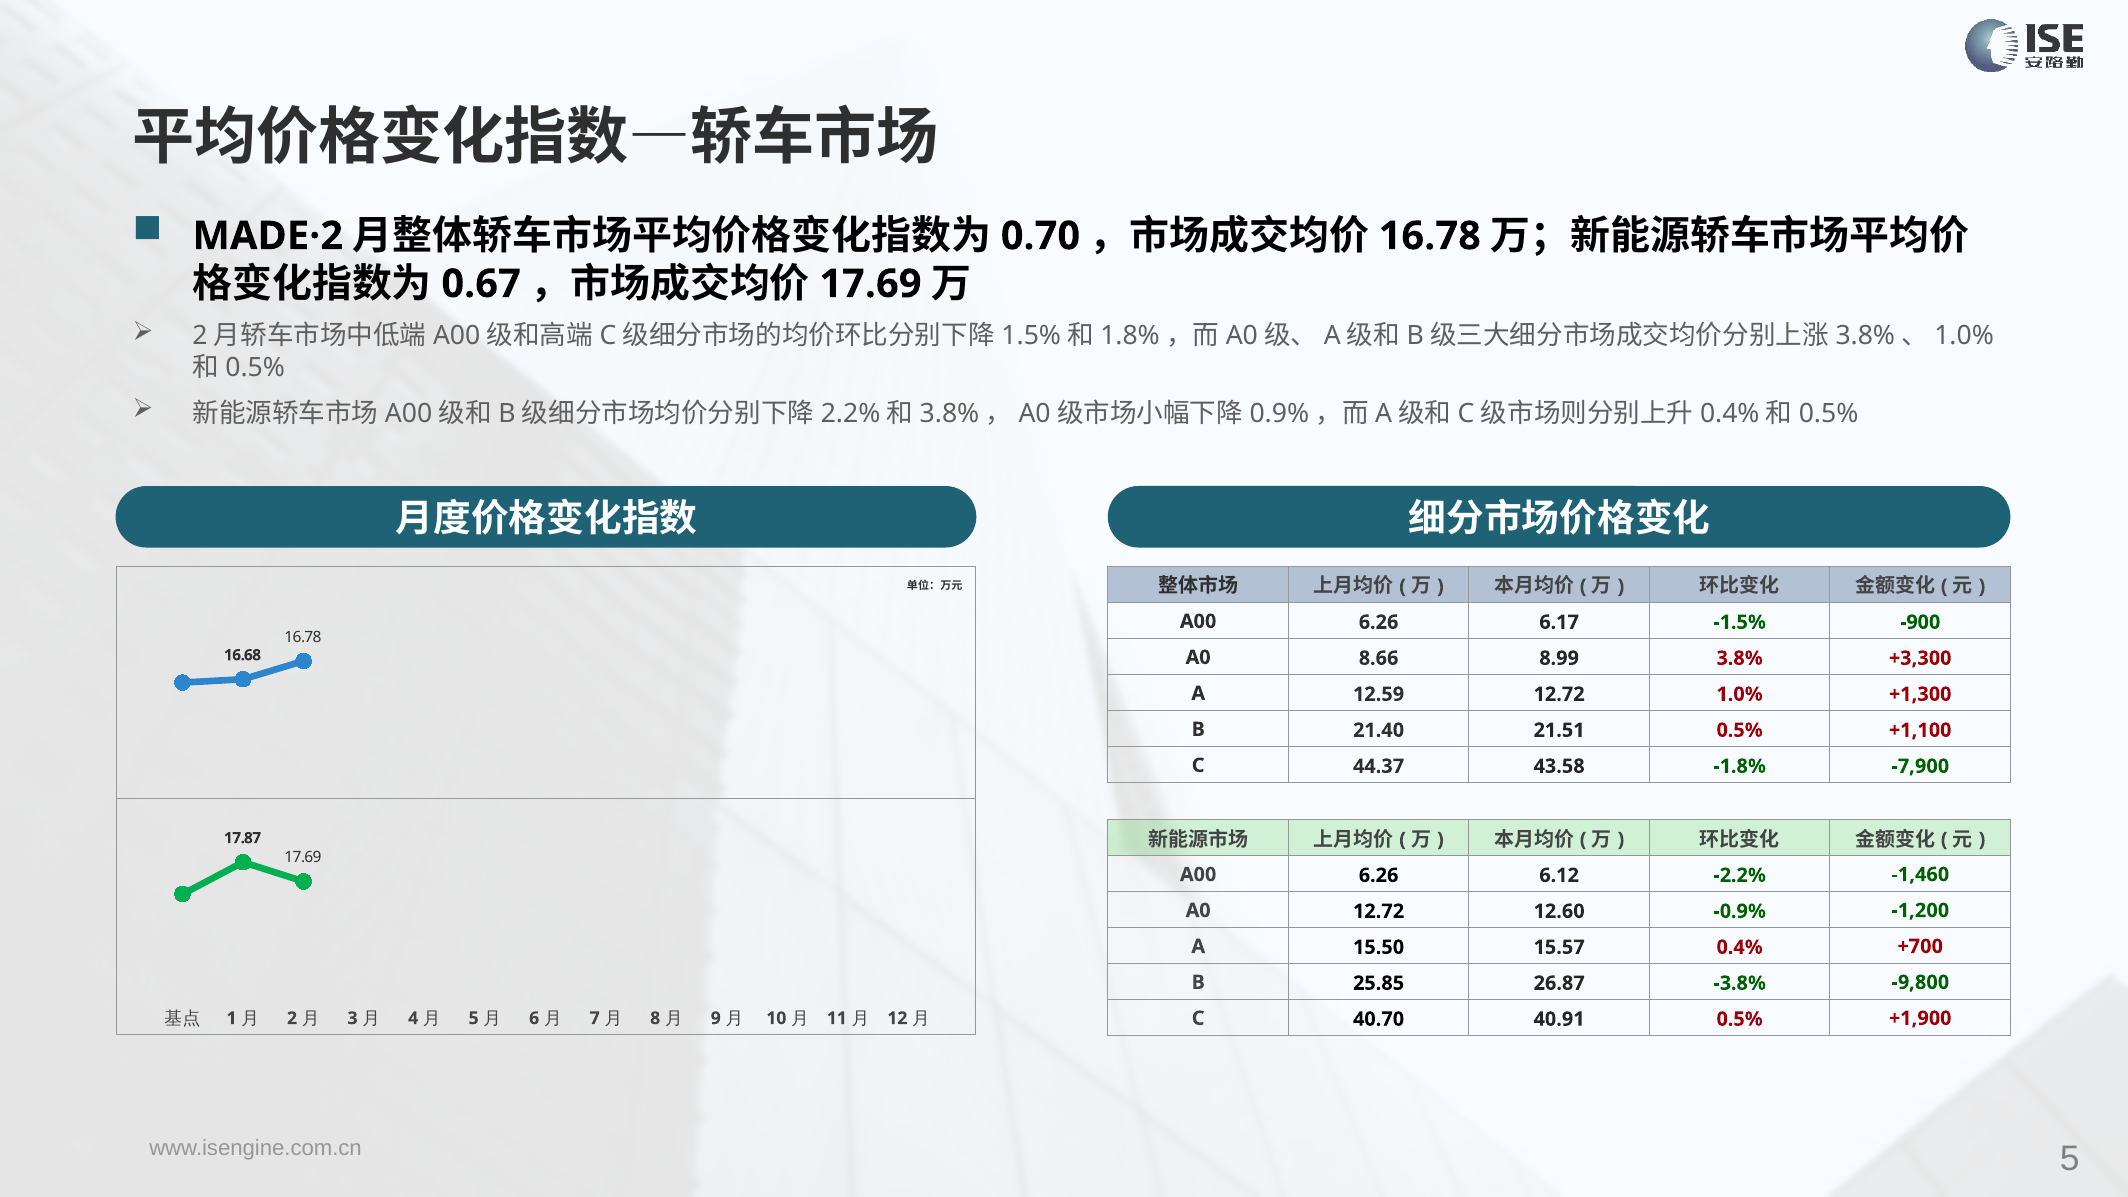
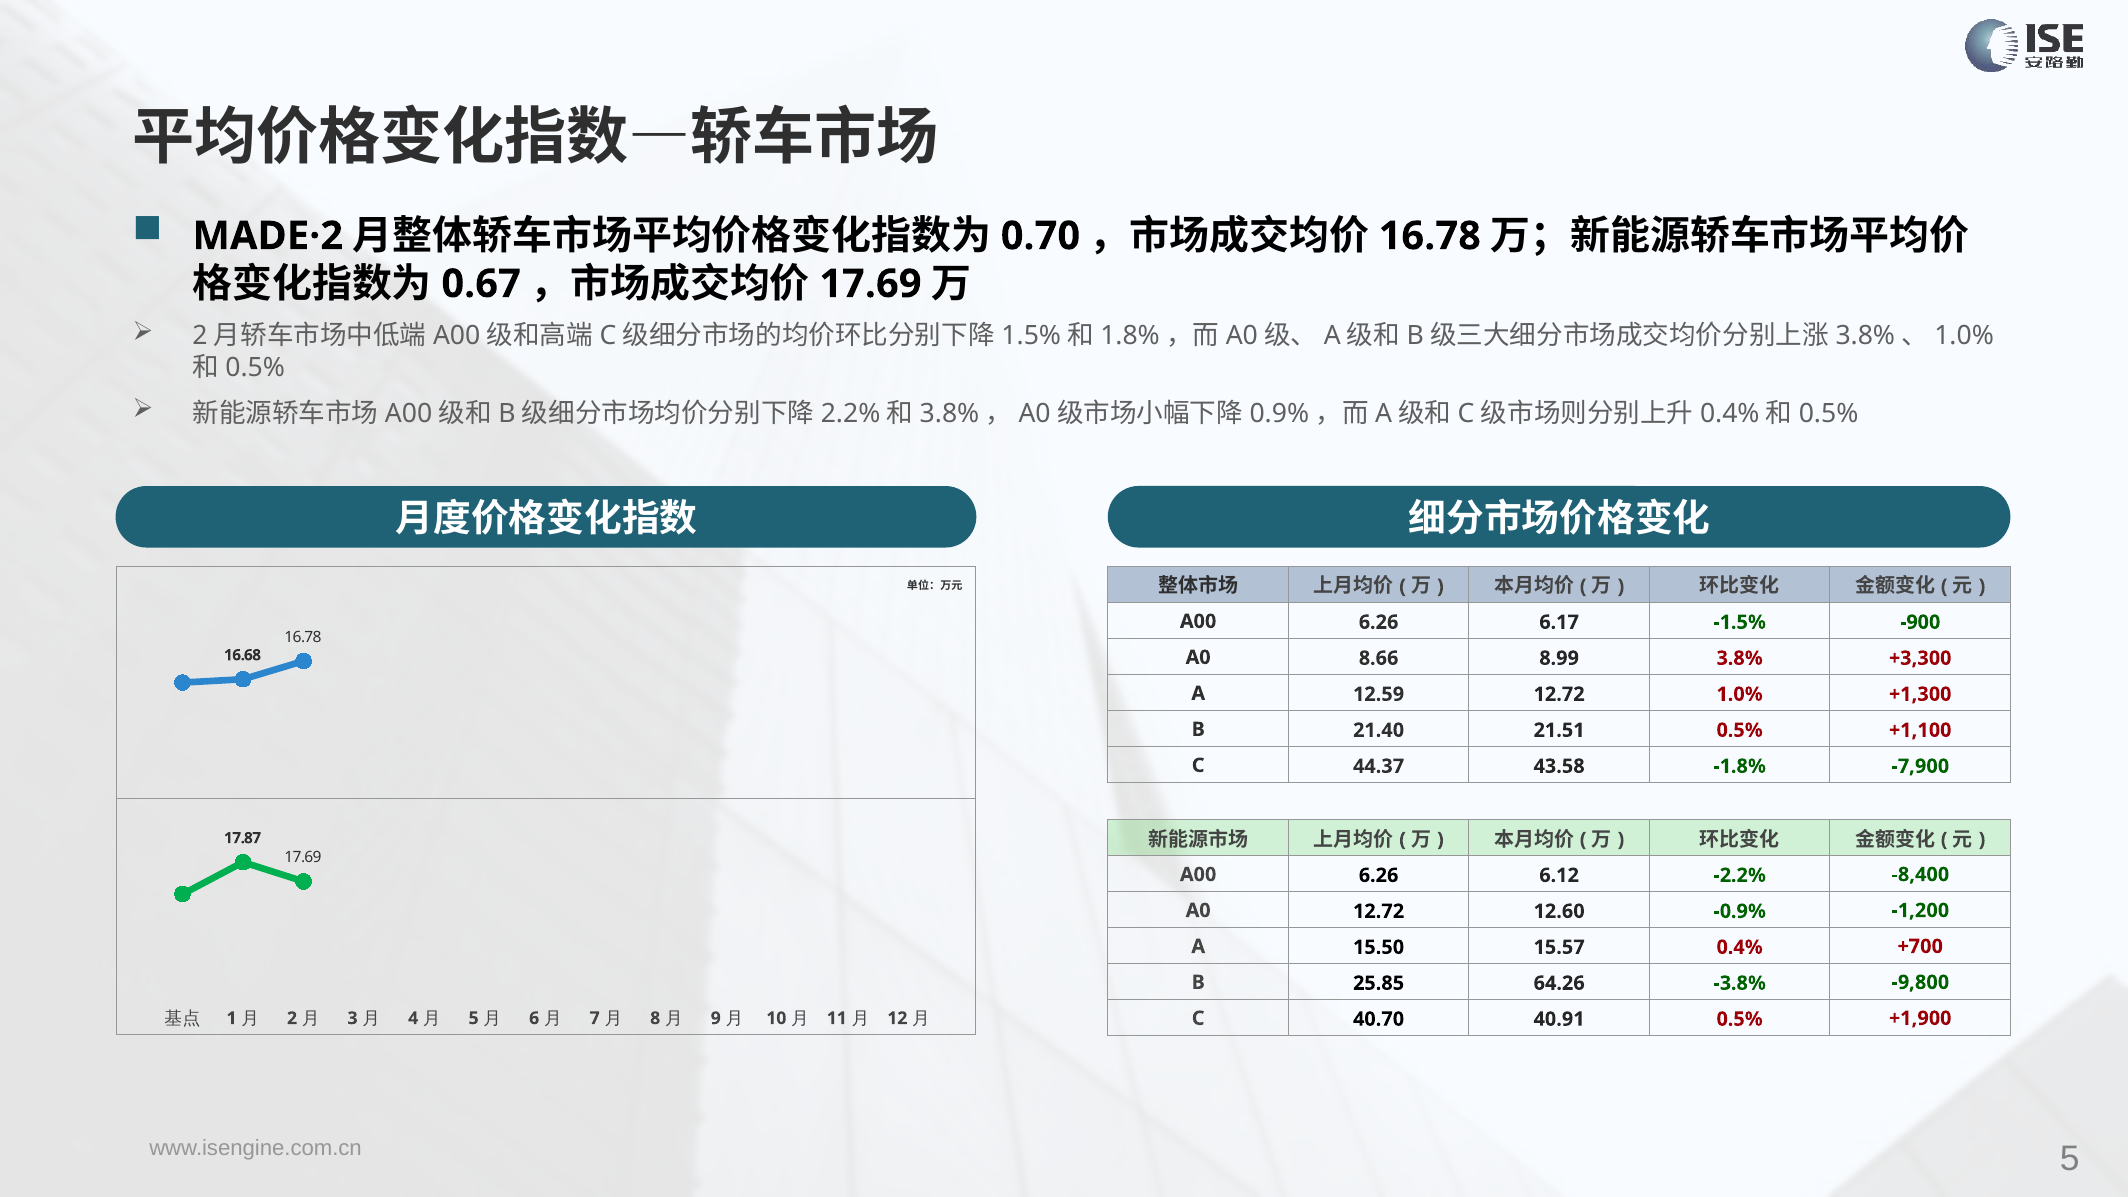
-1,460: -1,460 -> -8,400 (1920, 875)
26.87: 26.87 -> 64.26 (1559, 983)
